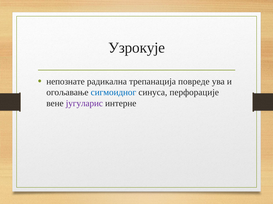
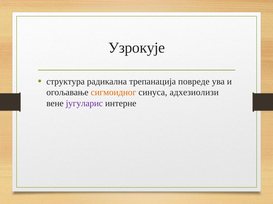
непознате: непознате -> структура (66, 82)
сигмоидног colour: blue -> orange (113, 93)
перфорације: перфорације -> адхезиолизи (194, 93)
